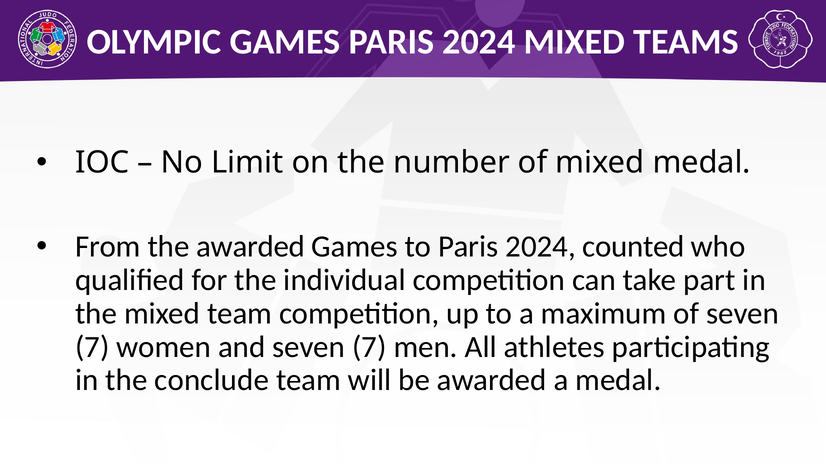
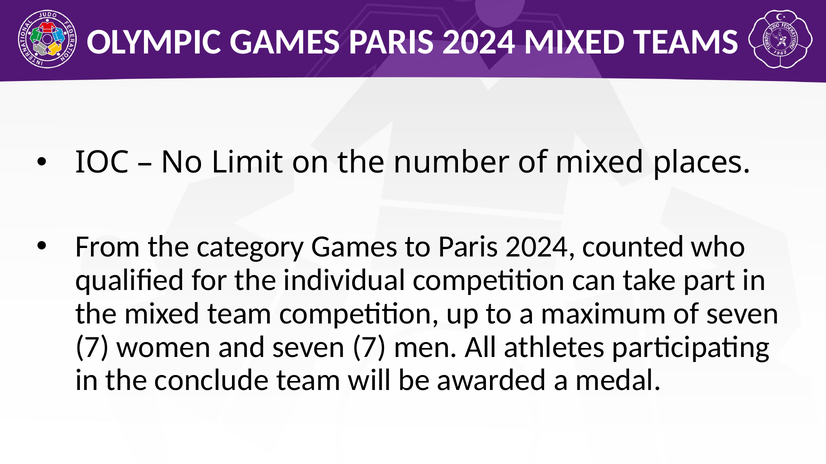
mixed medal: medal -> places (702, 163)
the awarded: awarded -> category (251, 247)
